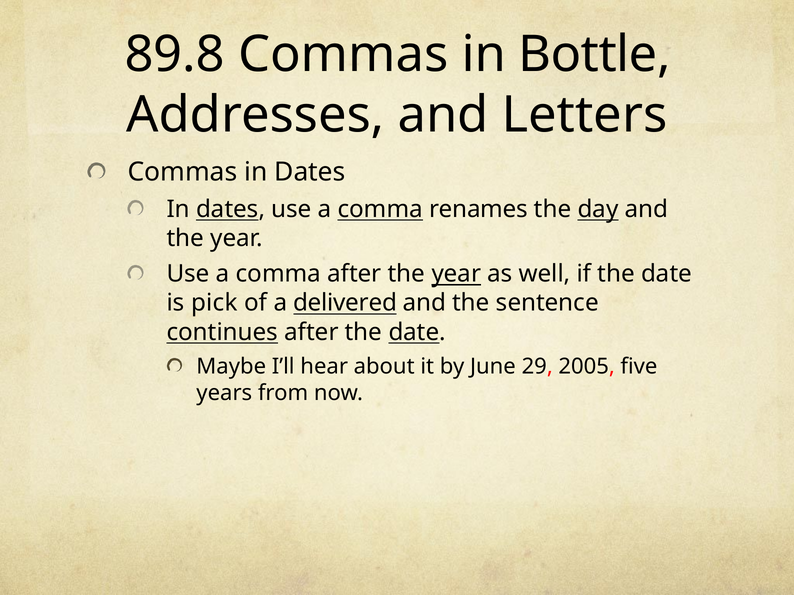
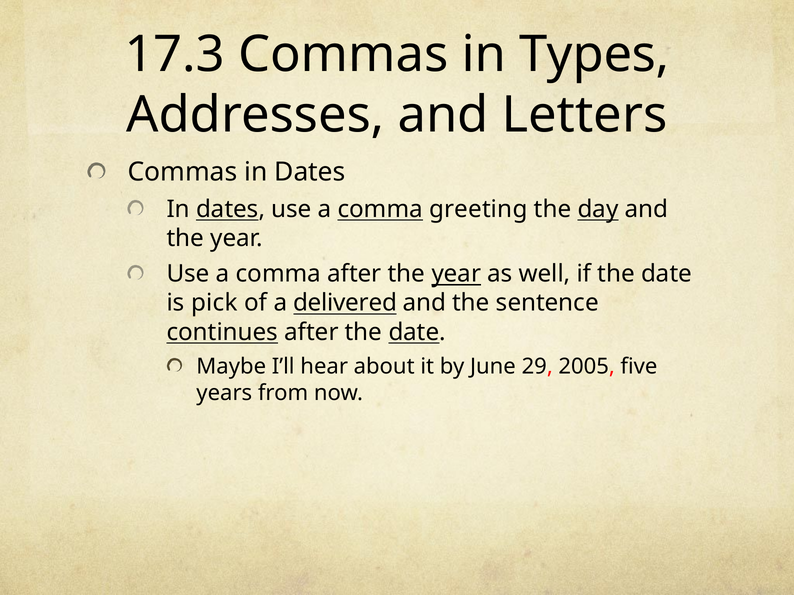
89.8: 89.8 -> 17.3 (175, 54)
Bottle: Bottle -> Types (594, 54)
renames: renames -> greeting (478, 209)
